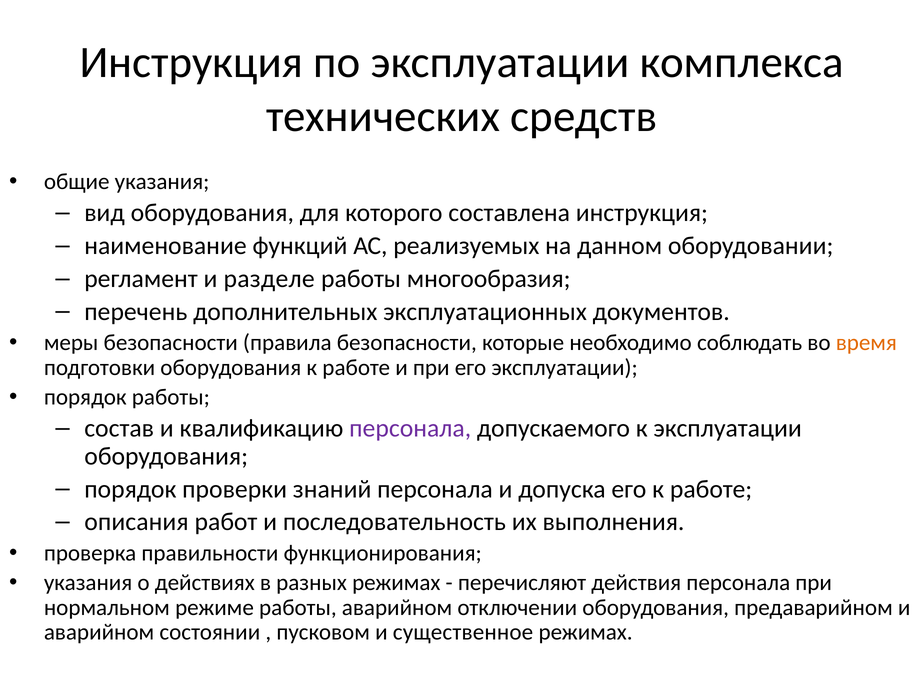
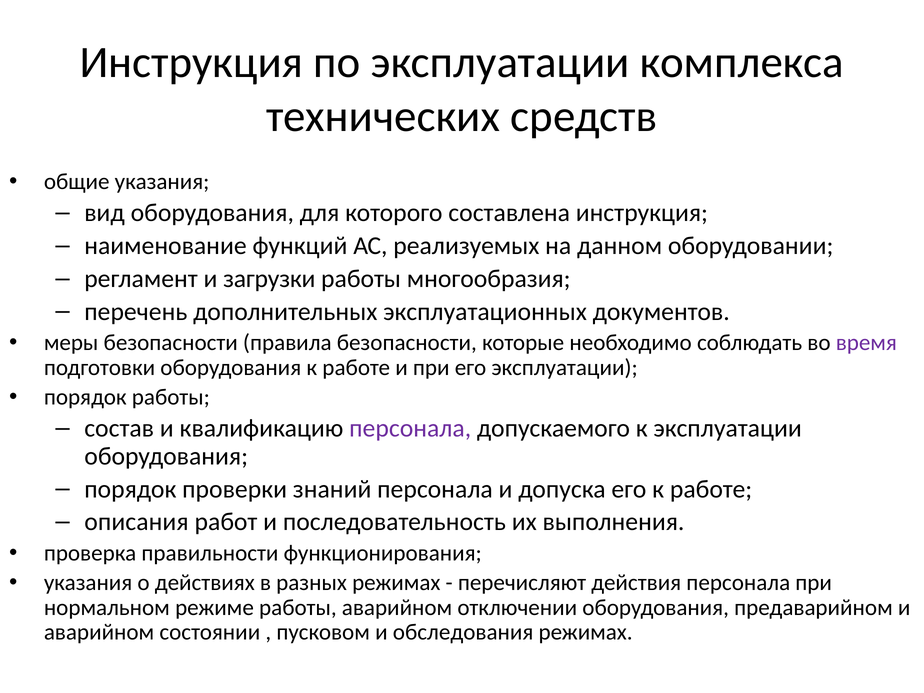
разделе: разделе -> загрузки (269, 279)
время colour: orange -> purple (866, 343)
существенное: существенное -> обследования (463, 632)
